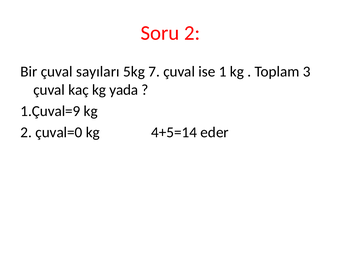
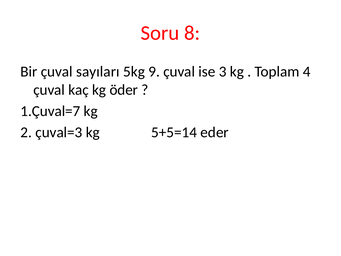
Soru 2: 2 -> 8 (192, 33)
7: 7 -> 9 (154, 72)
1: 1 -> 3 (223, 72)
3: 3 -> 4 (307, 72)
yada: yada -> öder (124, 90)
1.Çuval=9: 1.Çuval=9 -> 1.Çuval=7 (50, 111)
çuval=0: çuval=0 -> çuval=3 (59, 132)
4+5=14: 4+5=14 -> 5+5=14 (174, 132)
